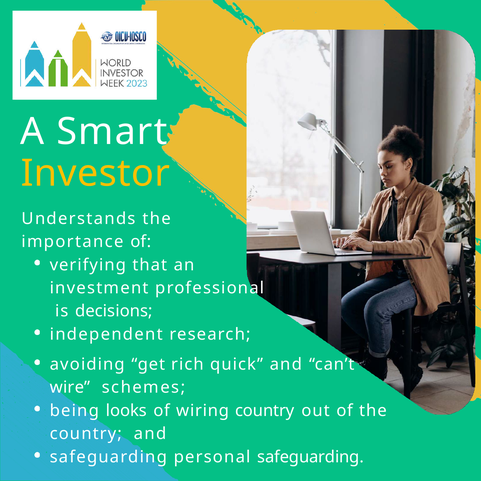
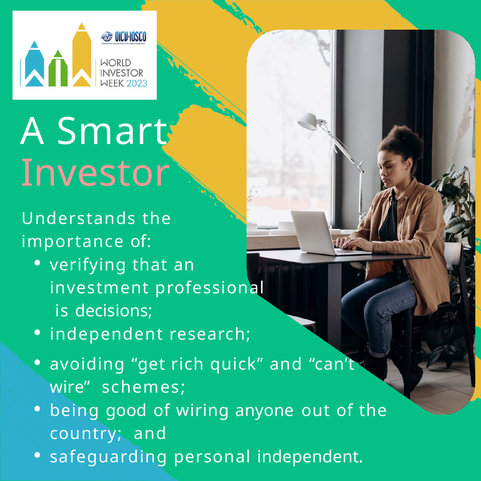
Investor colour: yellow -> pink (95, 173)
looks: looks -> good (126, 411)
wiring country: country -> anyone (265, 411)
personal safeguarding: safeguarding -> independent (310, 457)
